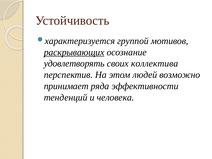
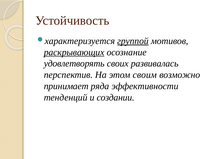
группой underline: none -> present (133, 41)
коллектива: коллектива -> развивалась (155, 64)
людей: людей -> своим (145, 75)
человека: человека -> создании (116, 97)
